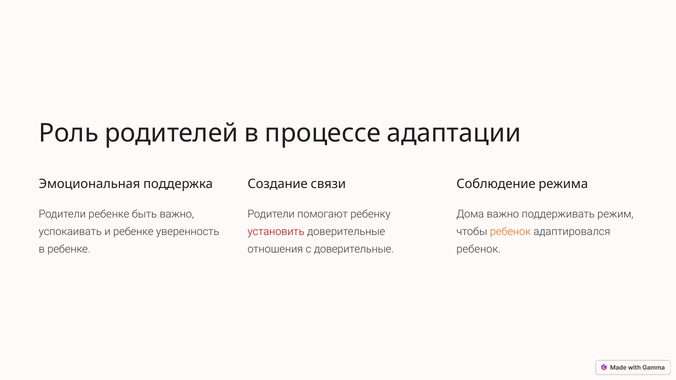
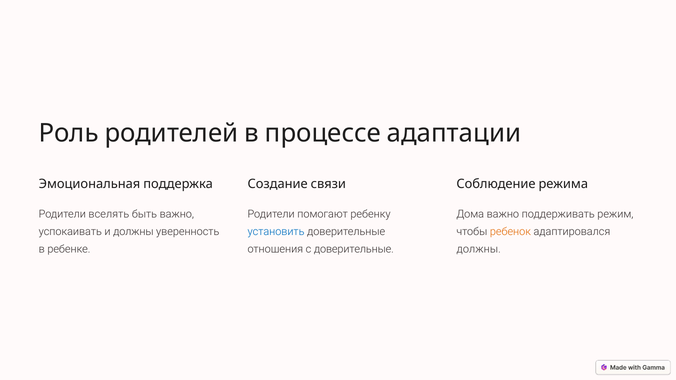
Родители ребенке: ребенке -> вселять (109, 214)
и ребенке: ребенке -> должны (133, 232)
установить colour: red -> blue (276, 232)
ребенок: ребенок -> должны (479, 249)
